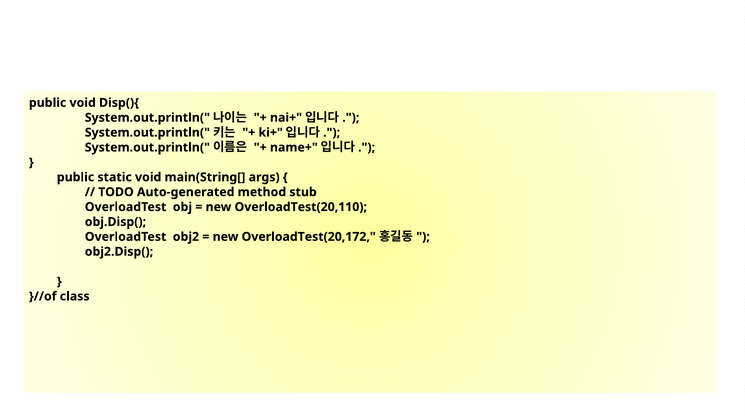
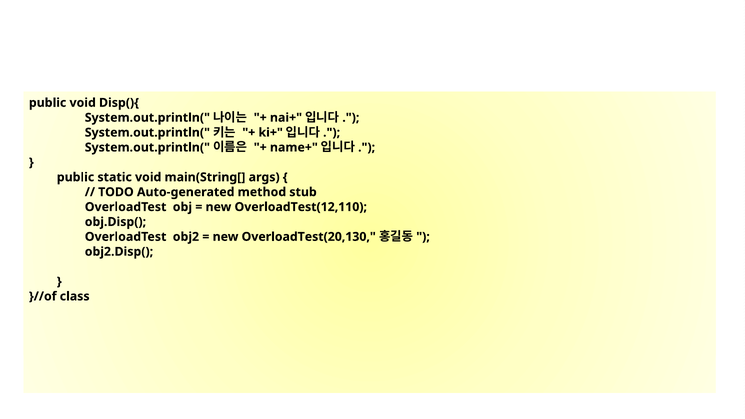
OverloadTest(20,110: OverloadTest(20,110 -> OverloadTest(12,110 (301, 207)
OverloadTest(20,172: OverloadTest(20,172 -> OverloadTest(20,130 (309, 237)
